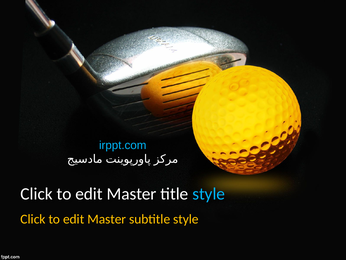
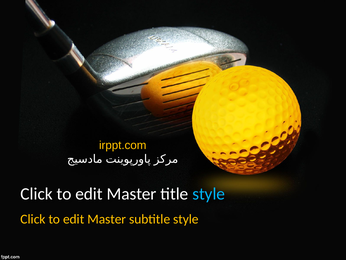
irppt.com colour: light blue -> yellow (123, 145)
